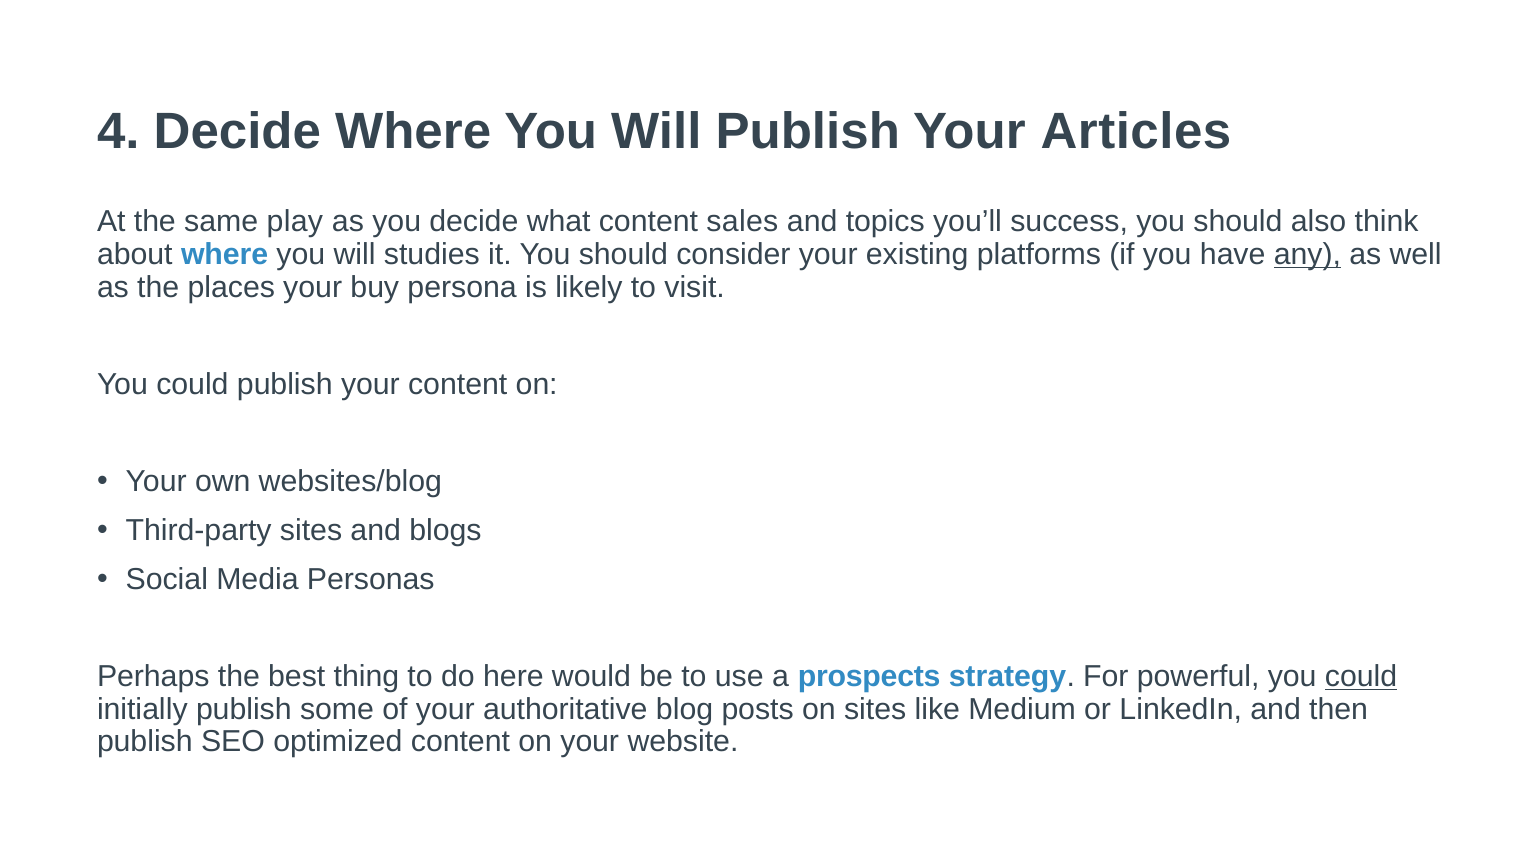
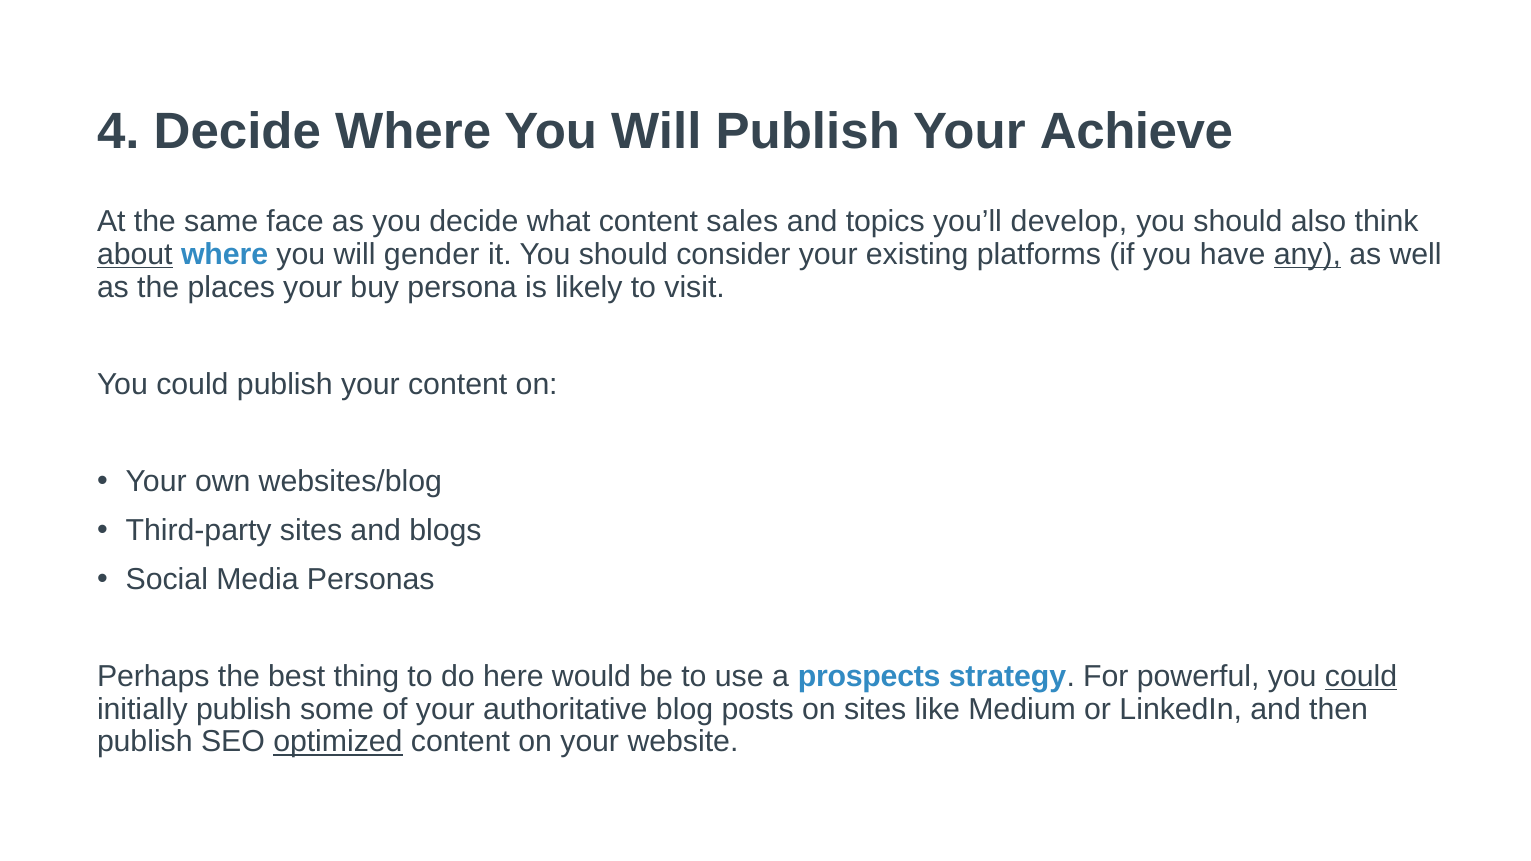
Articles: Articles -> Achieve (1136, 132)
play: play -> face (295, 222)
success: success -> develop (1069, 222)
about underline: none -> present (135, 255)
studies: studies -> gender (432, 255)
optimized underline: none -> present (338, 742)
